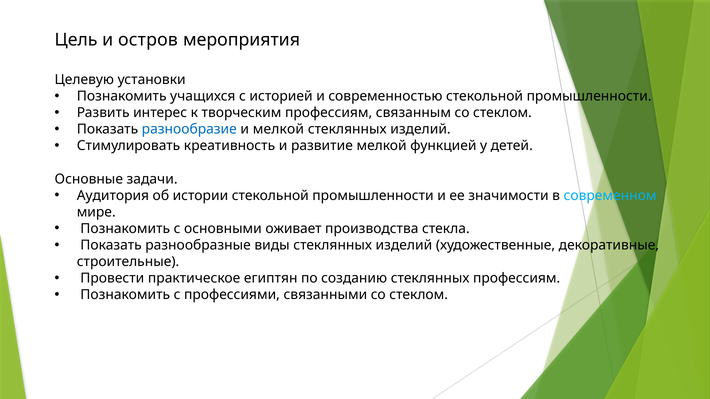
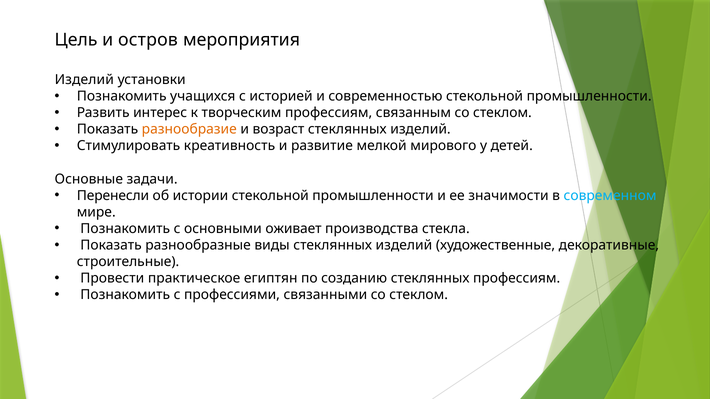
Целевую: Целевую -> Изделий (84, 80)
разнообразие colour: blue -> orange (189, 129)
и мелкой: мелкой -> возраст (279, 129)
функцией: функцией -> мирового (443, 146)
Аудитория: Аудитория -> Перенесли (113, 196)
